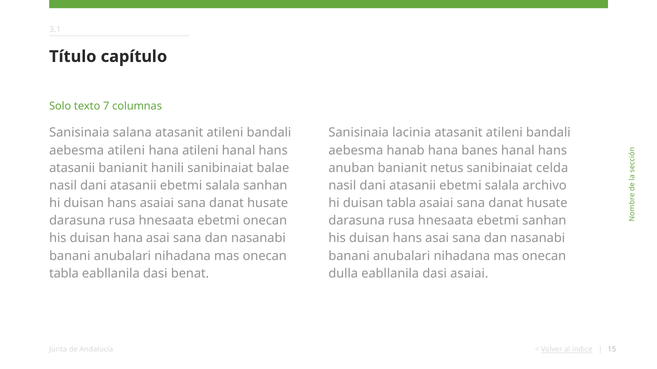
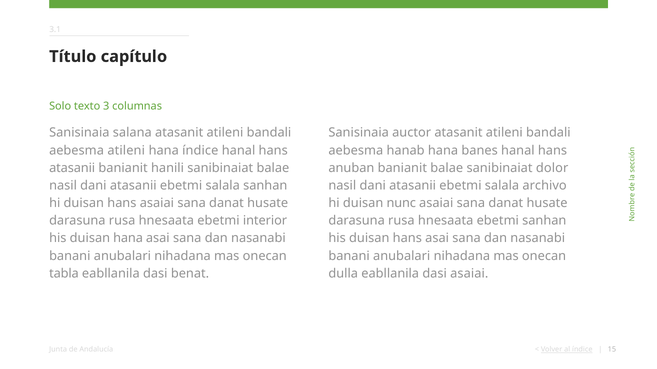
7: 7 -> 3 (106, 106)
lacinia: lacinia -> auctor (412, 133)
hana atileni: atileni -> índice (200, 151)
banianit netus: netus -> balae (447, 168)
celda: celda -> dolor (552, 168)
duisan tabla: tabla -> nunc (401, 203)
ebetmi onecan: onecan -> interior (265, 221)
